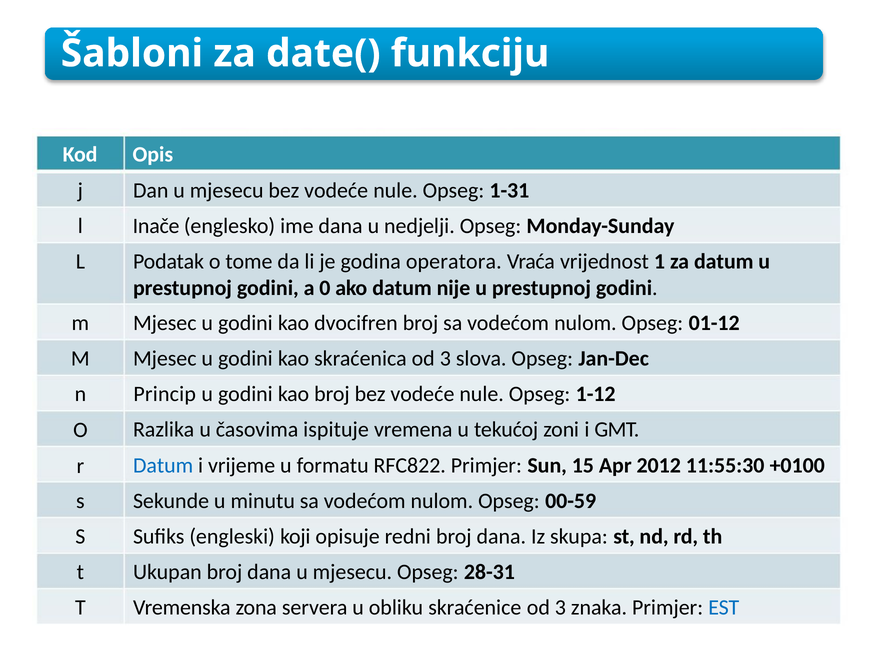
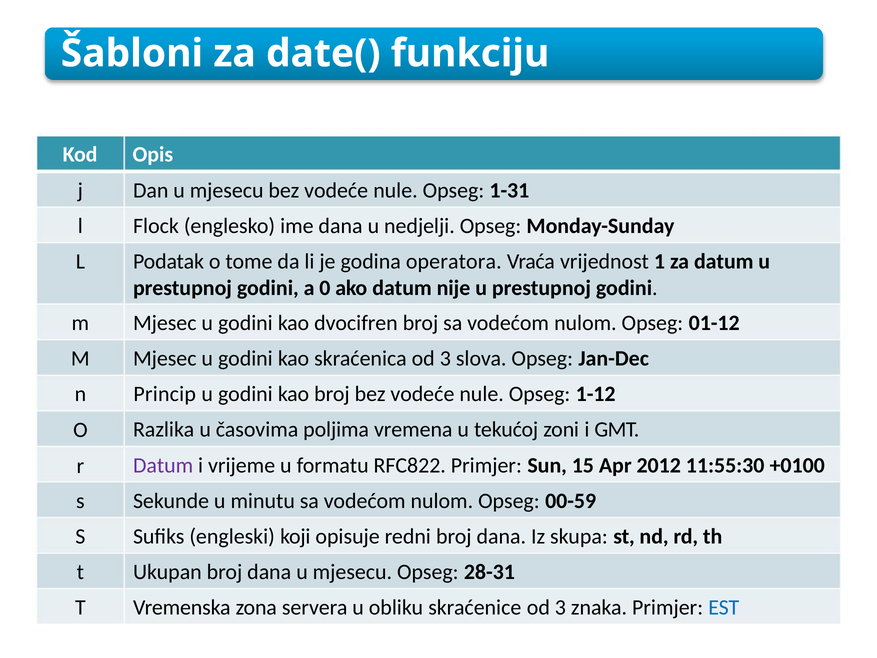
Inače: Inače -> Flock (156, 226)
ispituje: ispituje -> poljima (336, 430)
Datum colour: blue -> purple (163, 465)
